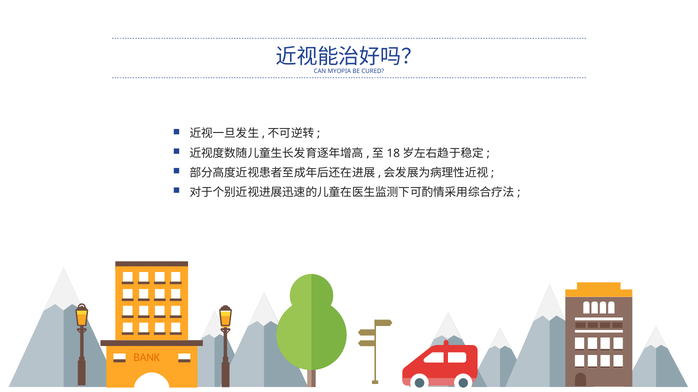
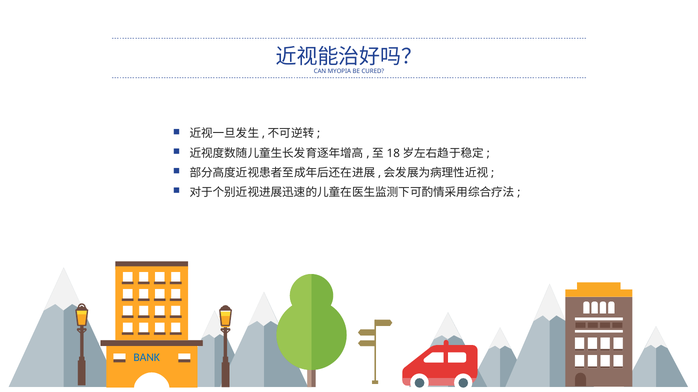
BANK colour: orange -> blue (147, 358)
